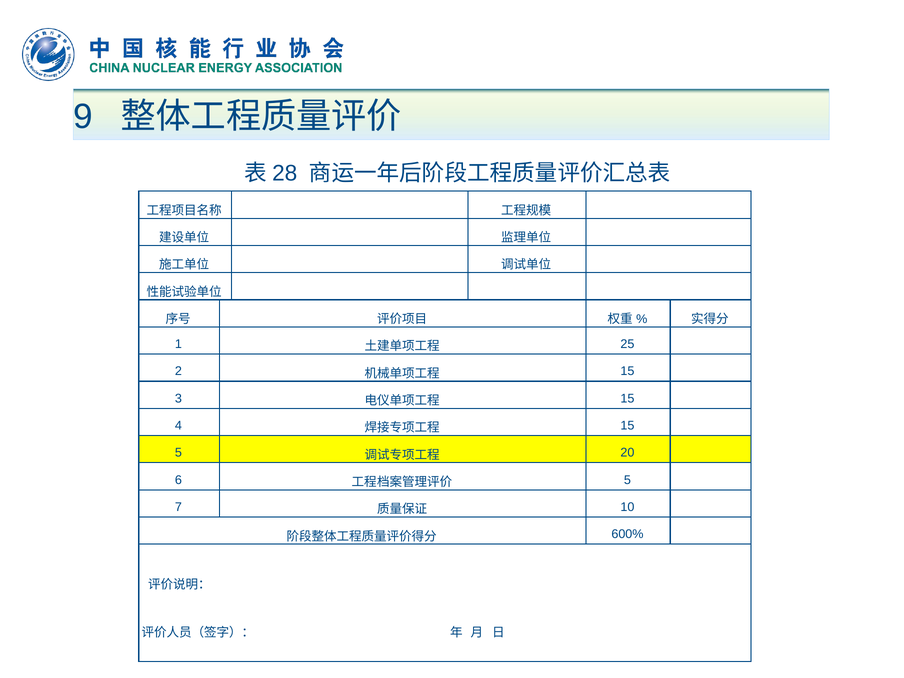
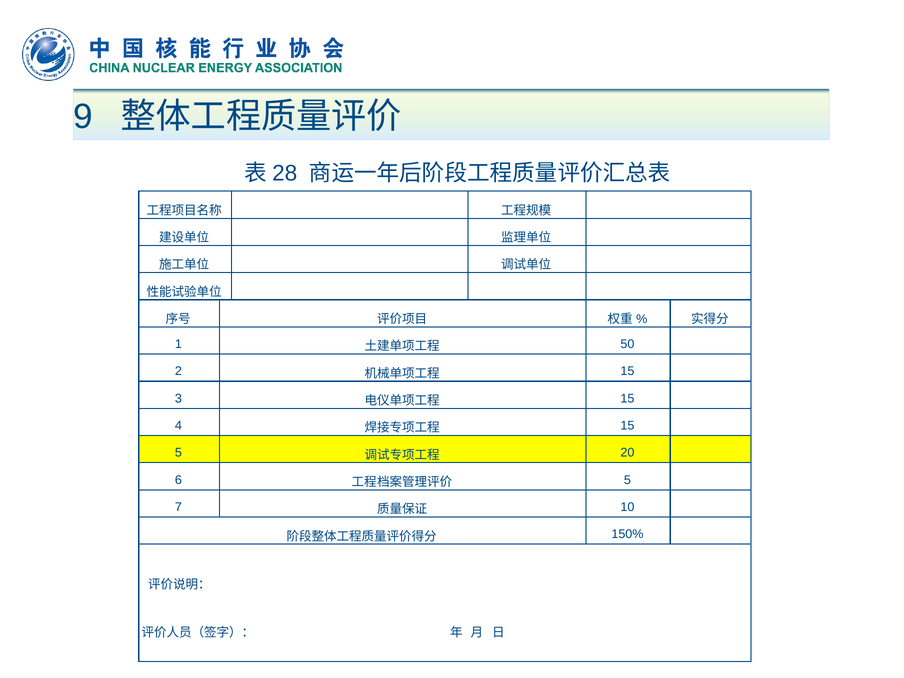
25: 25 -> 50 (627, 344)
600%: 600% -> 150% (627, 534)
